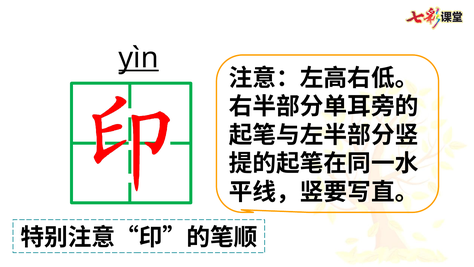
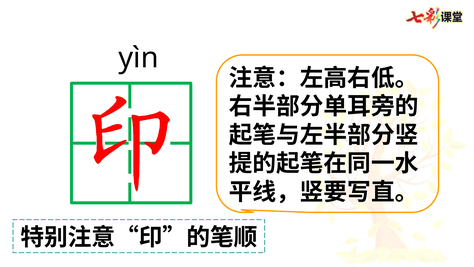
yìn underline: present -> none (139, 58)
